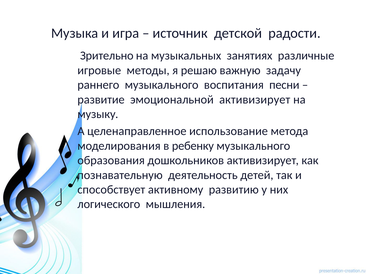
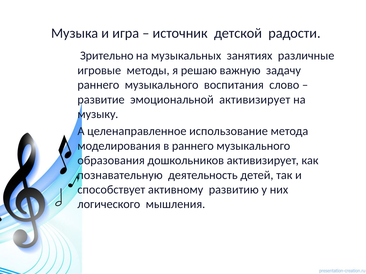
песни: песни -> слово (284, 85)
в ребенку: ребенку -> раннего (193, 146)
